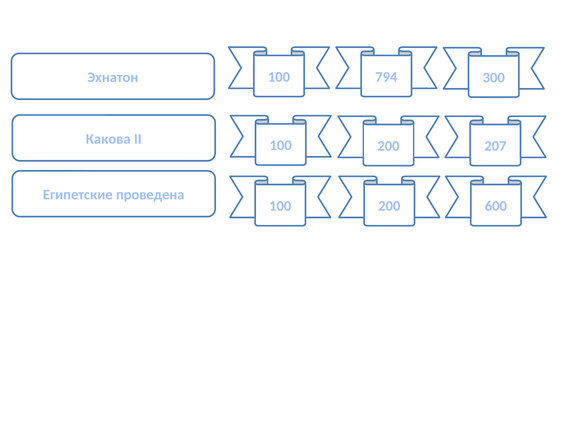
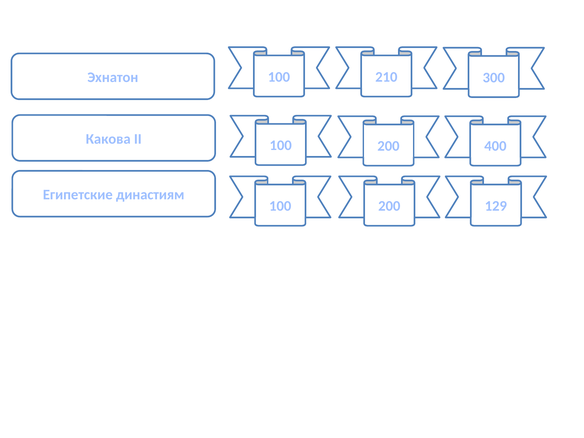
794: 794 -> 210 (386, 77)
207: 207 -> 400 (495, 146)
проведена: проведена -> династиям (150, 195)
600: 600 -> 129 (496, 206)
